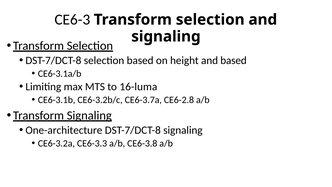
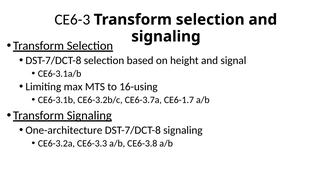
and based: based -> signal (233, 60)
16-luma: 16-luma -> 16-using (138, 87)
CE6-2.8: CE6-2.8 -> CE6-1.7 (179, 100)
